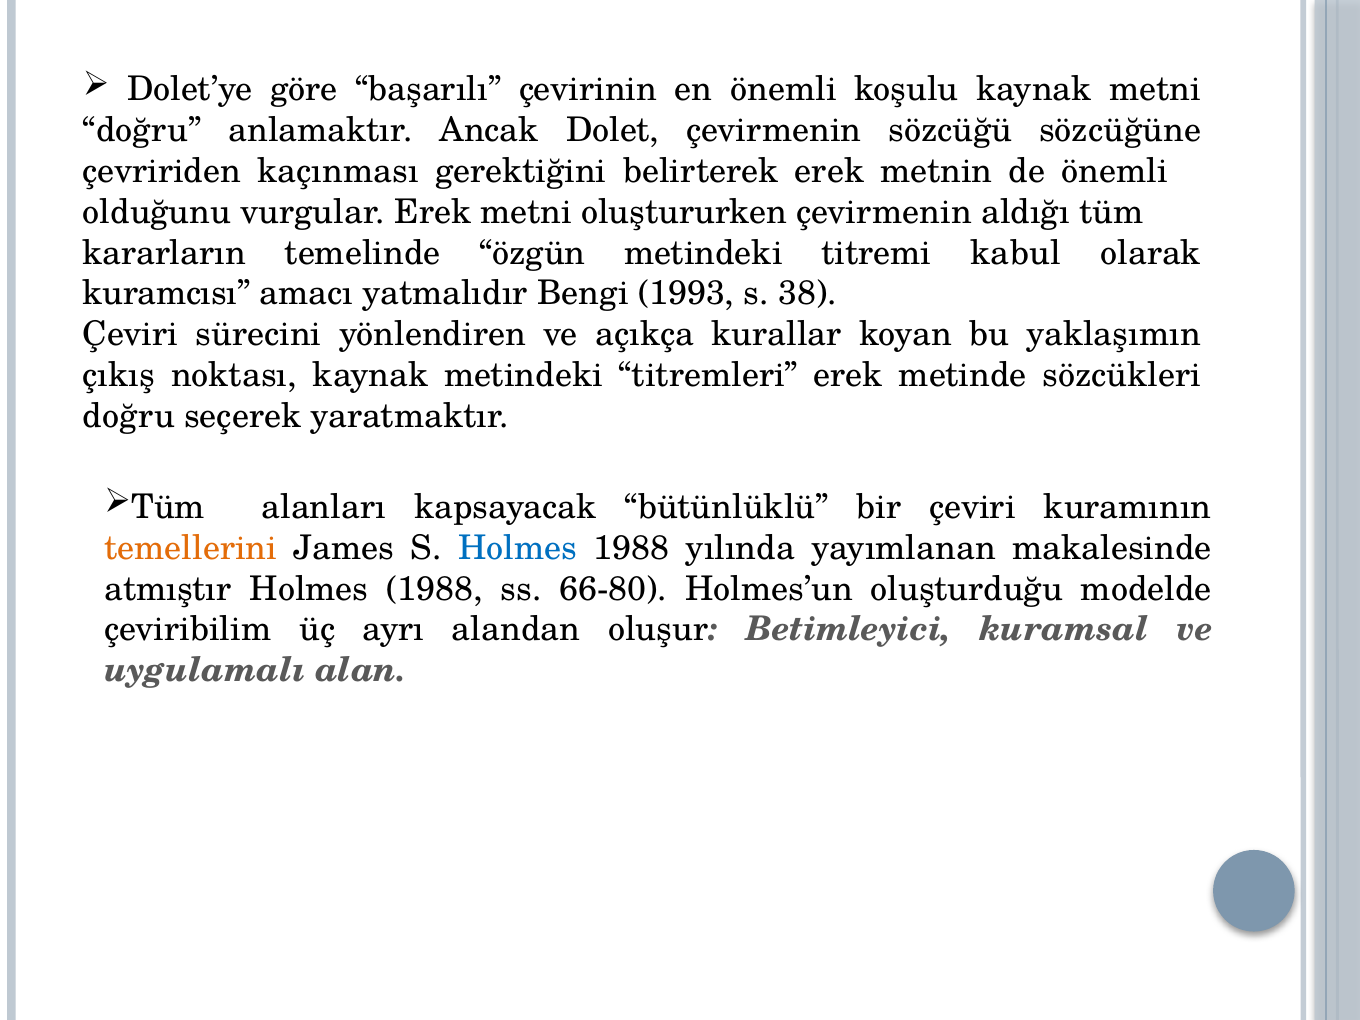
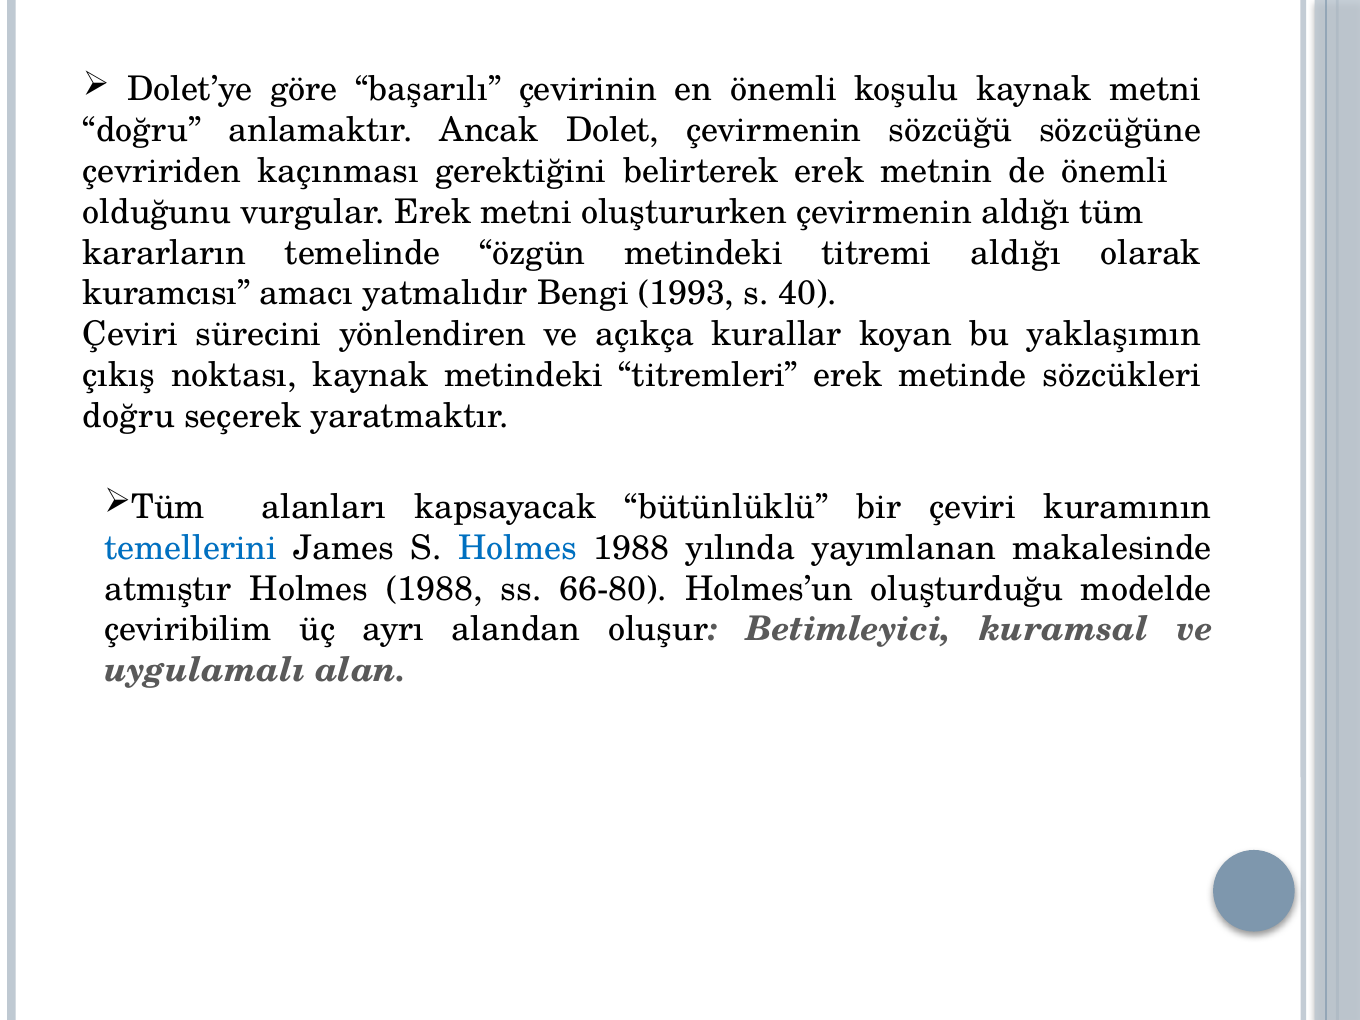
titremi kabul: kabul -> aldığı (1016, 253)
38: 38 -> 40 (808, 294)
temellerini colour: orange -> blue (191, 548)
